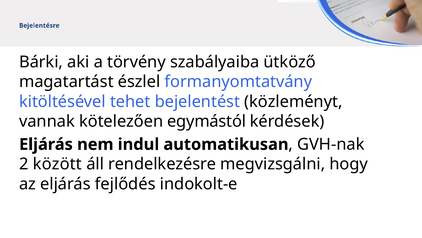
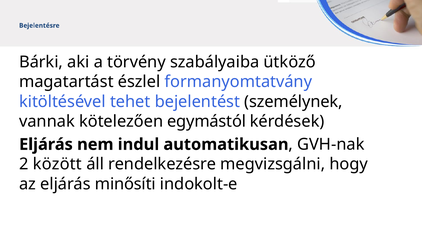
közleményt: közleményt -> személynek (293, 101)
fejlődés: fejlődés -> minősíti (125, 183)
